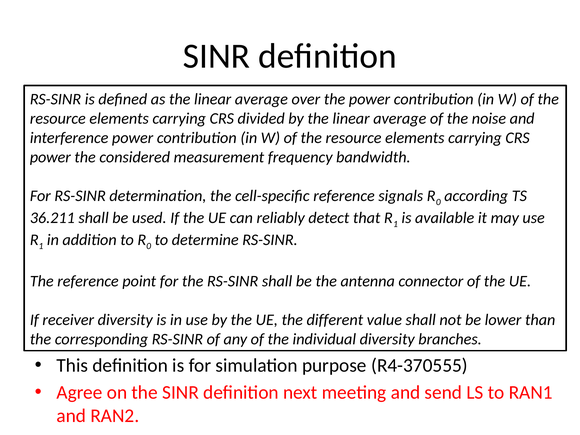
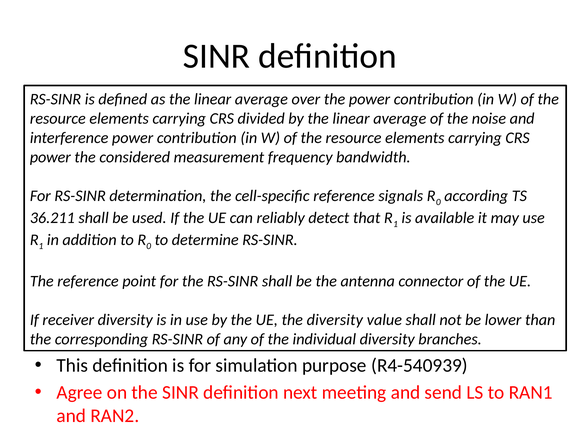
the different: different -> diversity (335, 320)
R4-370555: R4-370555 -> R4-540939 (419, 365)
